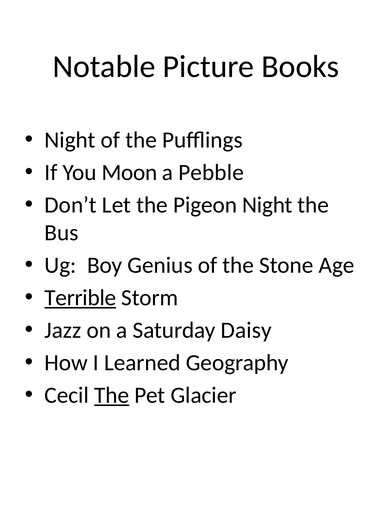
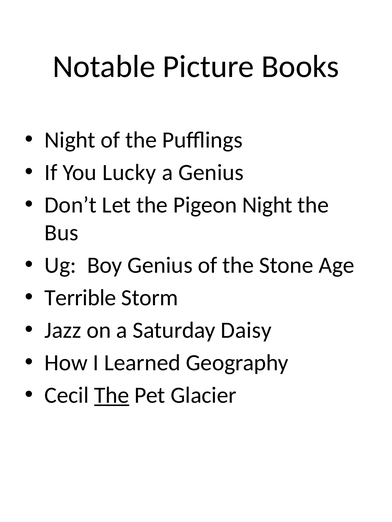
Moon: Moon -> Lucky (129, 173)
a Pebble: Pebble -> Genius (211, 173)
Terrible underline: present -> none (80, 298)
